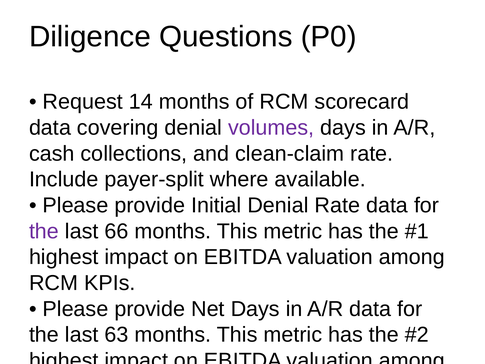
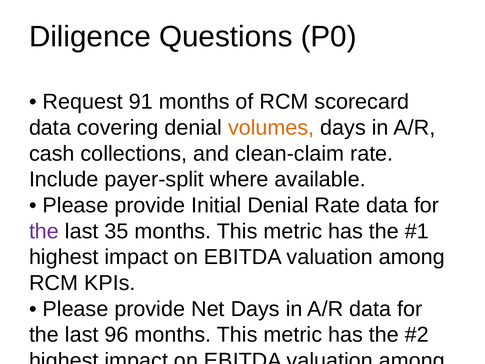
14: 14 -> 91 (141, 102)
volumes colour: purple -> orange (271, 128)
66: 66 -> 35 (116, 231)
63: 63 -> 96 (116, 335)
